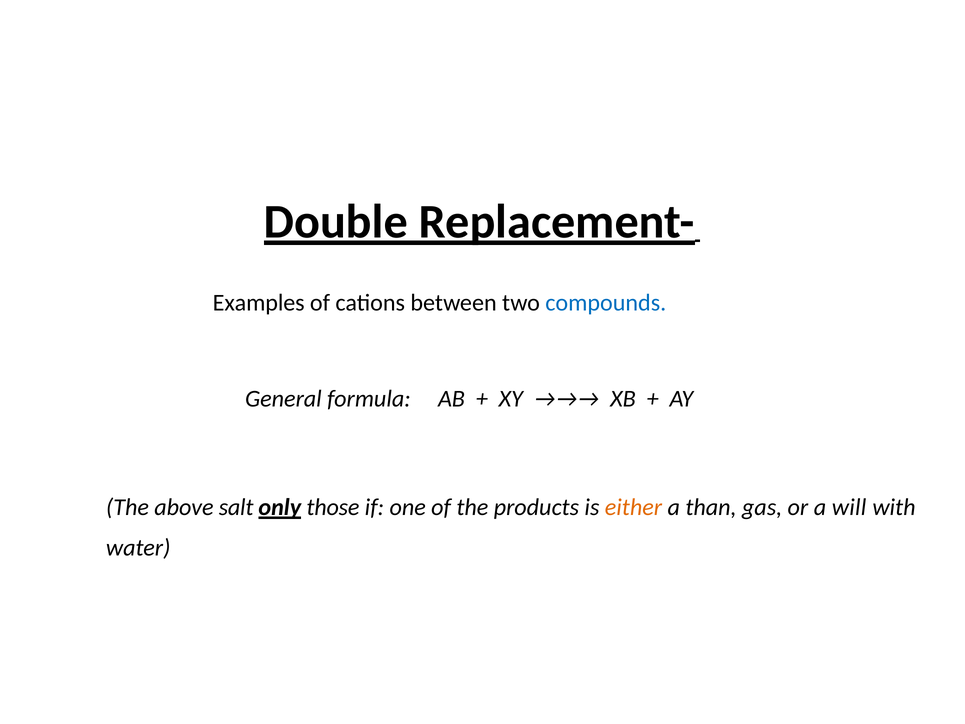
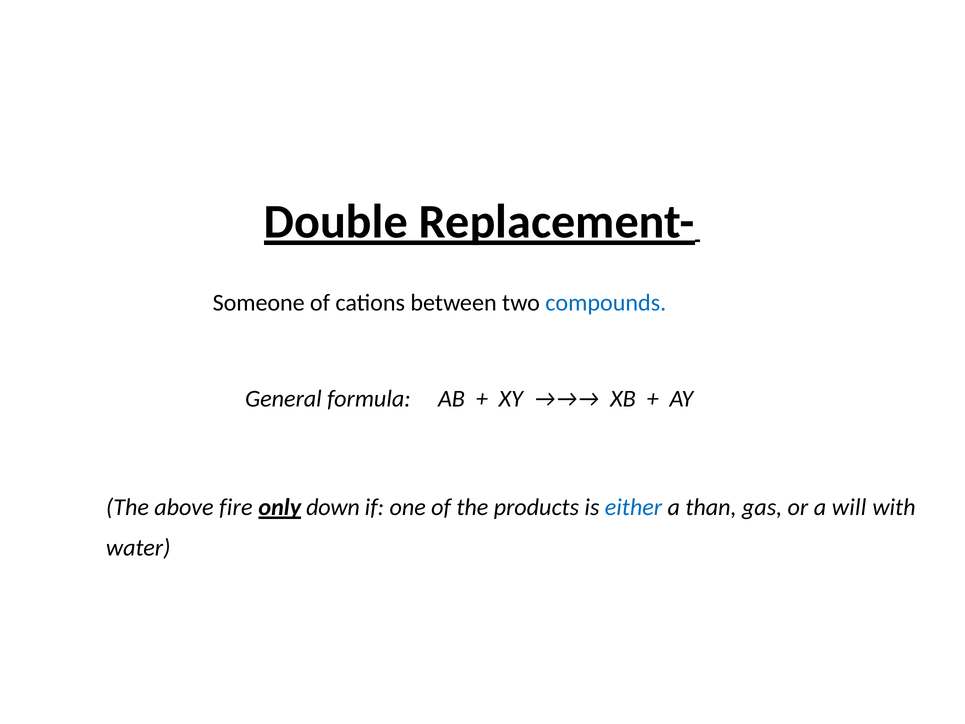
Examples: Examples -> Someone (259, 303)
salt: salt -> fire (236, 507)
those: those -> down (333, 507)
either colour: orange -> blue (633, 507)
